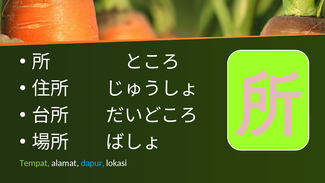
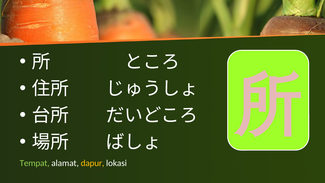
dapur colour: light blue -> yellow (93, 163)
